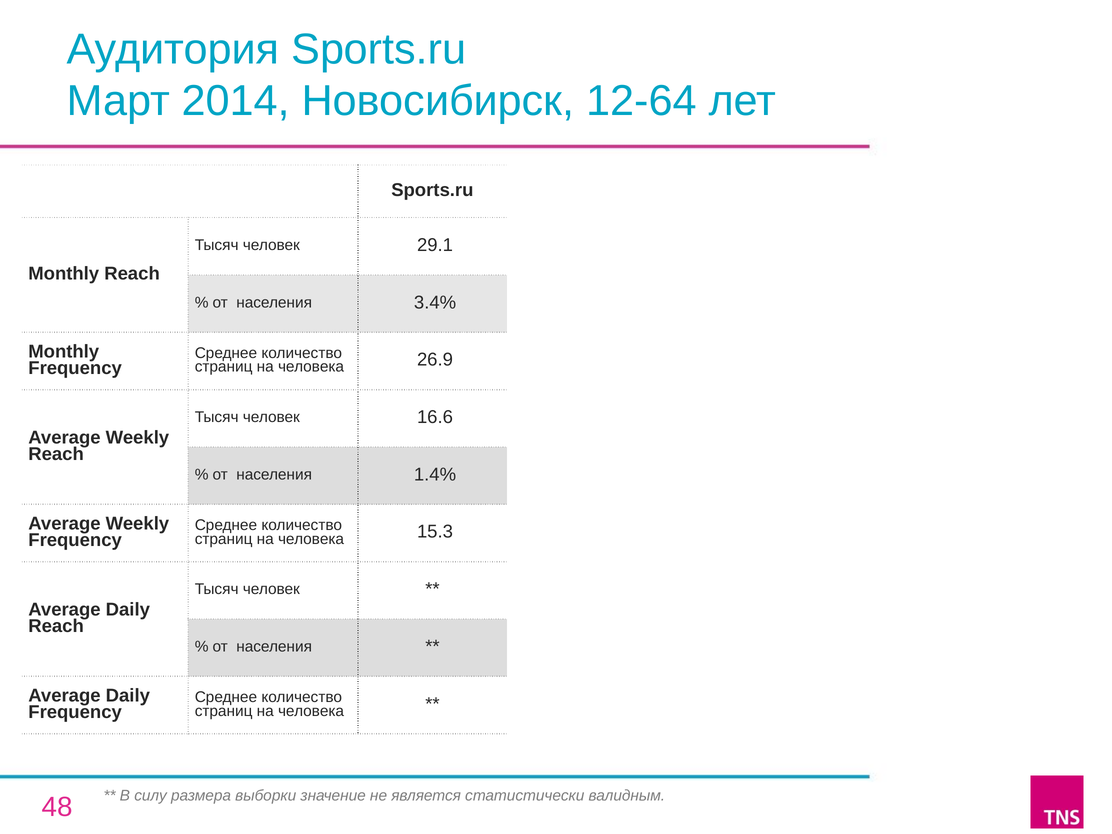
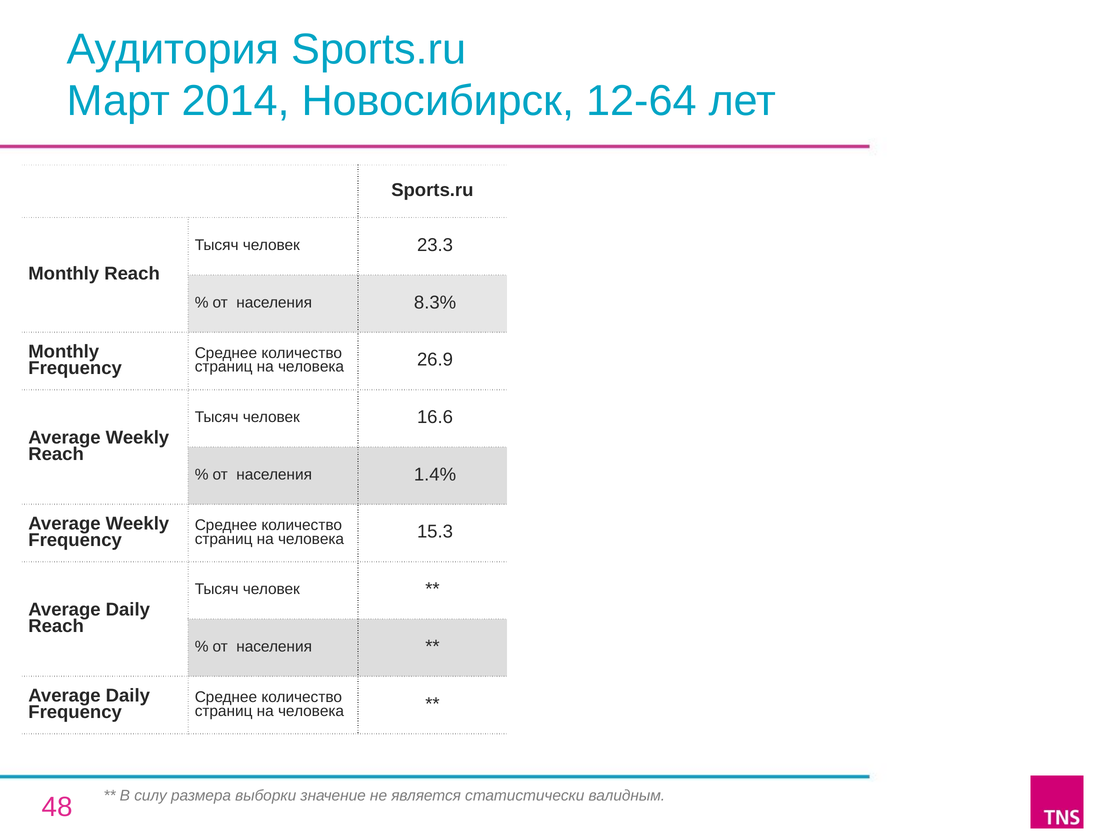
29.1: 29.1 -> 23.3 (435, 245)
3.4%: 3.4% -> 8.3% (435, 302)
